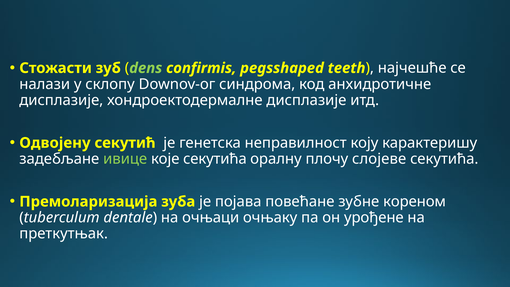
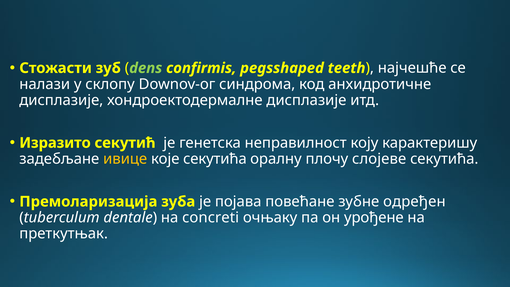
Одвојену: Одвојену -> Изразито (55, 143)
ивице colour: light green -> yellow (125, 159)
кореном: кореном -> одређен (414, 202)
очњаци: очњаци -> concreti (211, 218)
